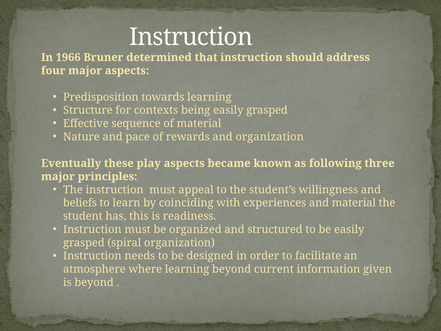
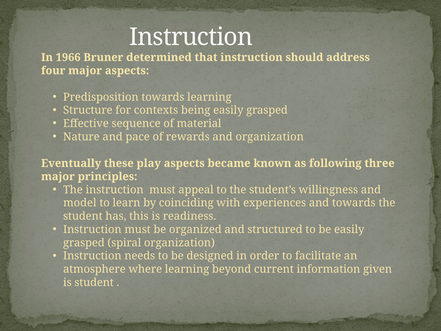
beliefs: beliefs -> model (80, 203)
and material: material -> towards (354, 203)
is beyond: beyond -> student (94, 282)
